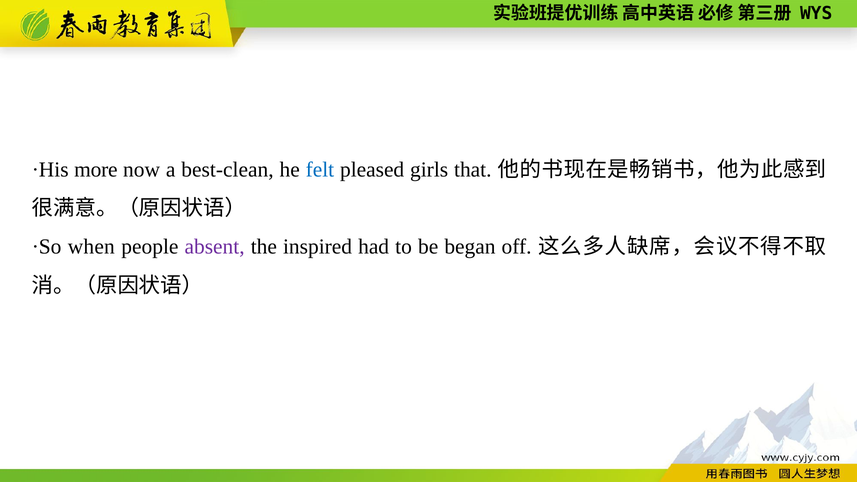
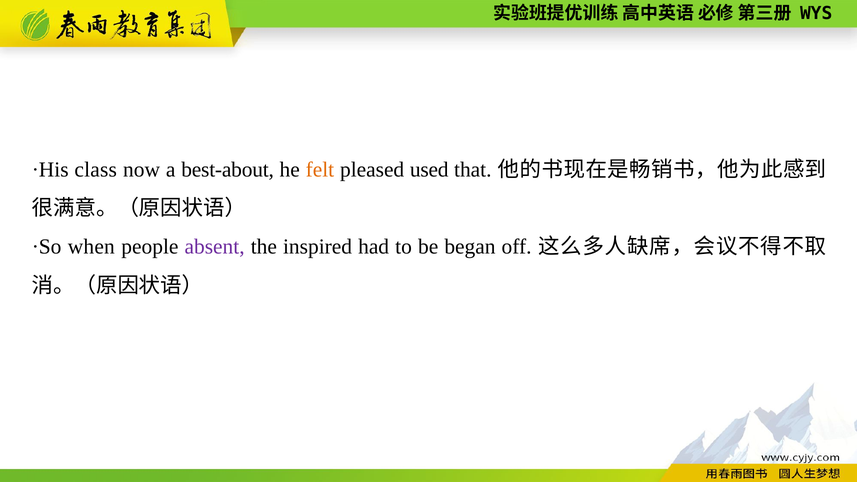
more: more -> class (96, 170)
best-clean: best-clean -> best-about (228, 170)
felt colour: blue -> orange (320, 170)
girls: girls -> used (429, 170)
